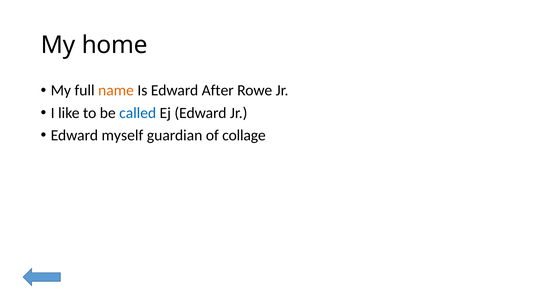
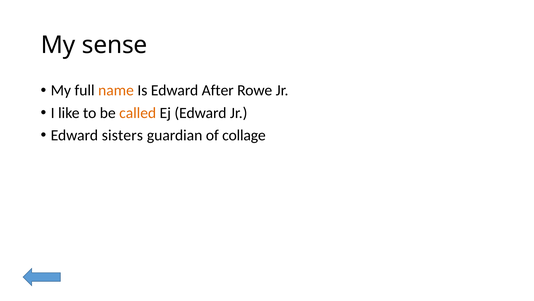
home: home -> sense (115, 45)
called colour: blue -> orange (138, 113)
myself: myself -> sisters (122, 135)
